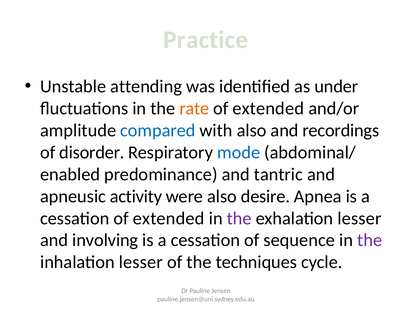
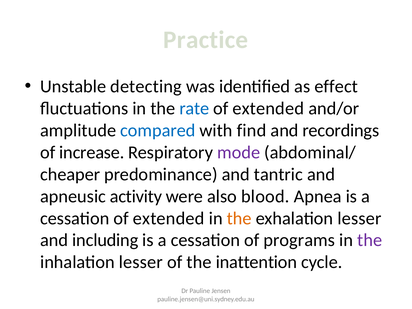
attending: attending -> detecting (146, 86)
under: under -> effect (336, 86)
rate colour: orange -> blue (194, 108)
with also: also -> find (252, 130)
disorder: disorder -> increase (92, 152)
mode colour: blue -> purple (239, 152)
enabled: enabled -> cheaper (70, 174)
desire: desire -> blood (265, 196)
the colour: purple -> orange (239, 218)
involving: involving -> including (105, 240)
sequence: sequence -> programs (299, 240)
techniques: techniques -> inattention (256, 262)
